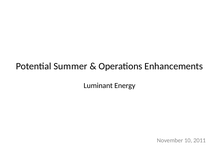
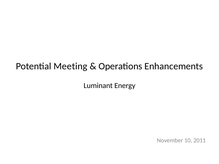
Summer: Summer -> Meeting (70, 66)
